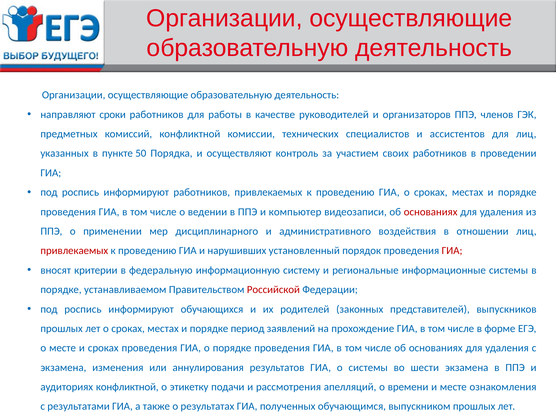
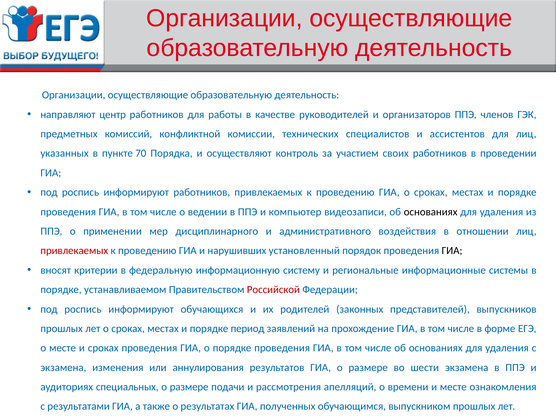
сроки: сроки -> центр (113, 115)
50: 50 -> 70 (141, 153)
основаниях colour: red -> black (431, 212)
ГИА colour: red -> black (452, 251)
ГИА о системы: системы -> размере (368, 367)
аудиториях конфликтной: конфликтной -> специальных (127, 387)
этикетку: этикетку -> размере (189, 387)
